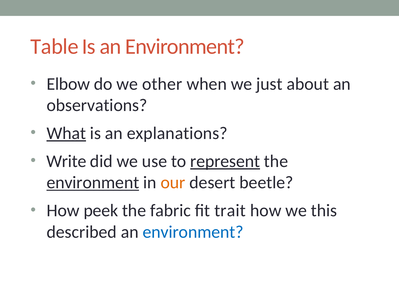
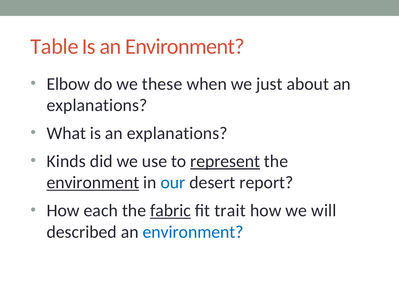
other: other -> these (162, 84)
observations: observations -> explanations (97, 105)
What underline: present -> none (66, 133)
Write: Write -> Kinds (66, 161)
our colour: orange -> blue (173, 182)
beetle: beetle -> report (266, 182)
peek: peek -> each (101, 210)
fabric underline: none -> present (170, 210)
this: this -> will (324, 210)
